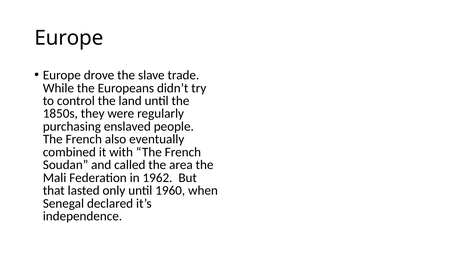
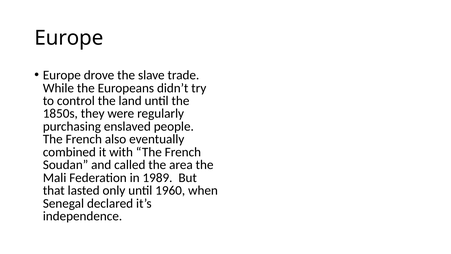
1962: 1962 -> 1989 (158, 177)
